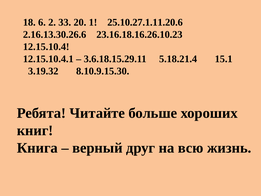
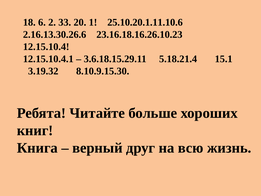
25.10.27.1.11.20.6: 25.10.27.1.11.20.6 -> 25.10.20.1.11.10.6 (145, 22)
